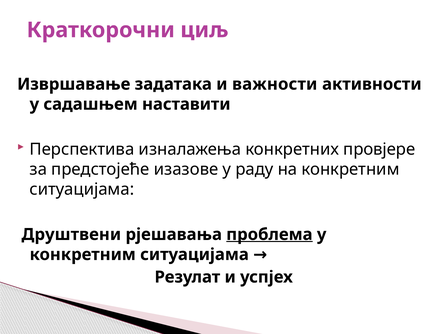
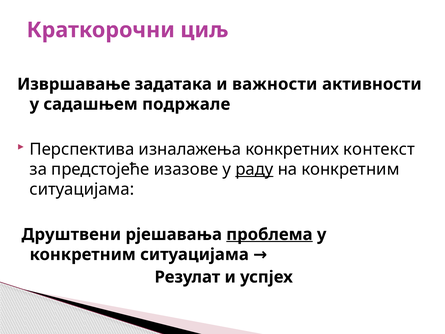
наставити: наставити -> подржале (186, 104)
провјере: провјере -> контекст (379, 149)
раду underline: none -> present (254, 169)
